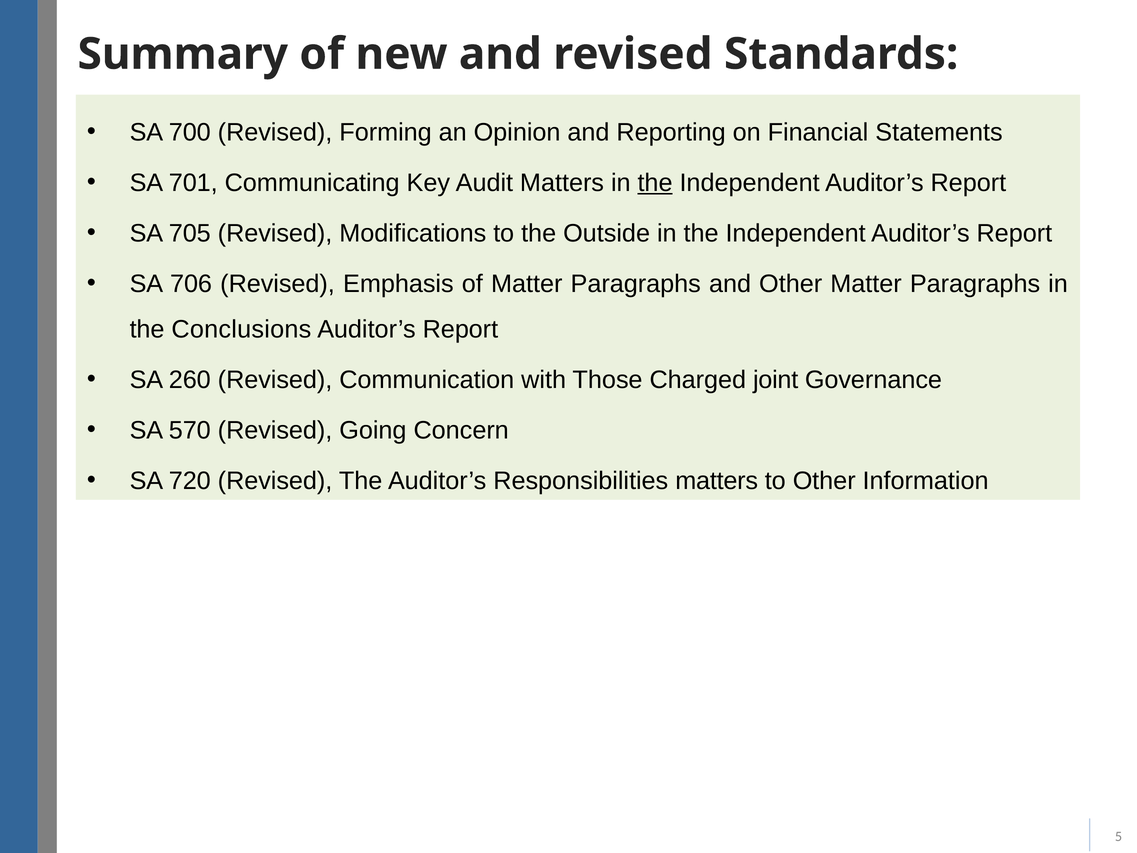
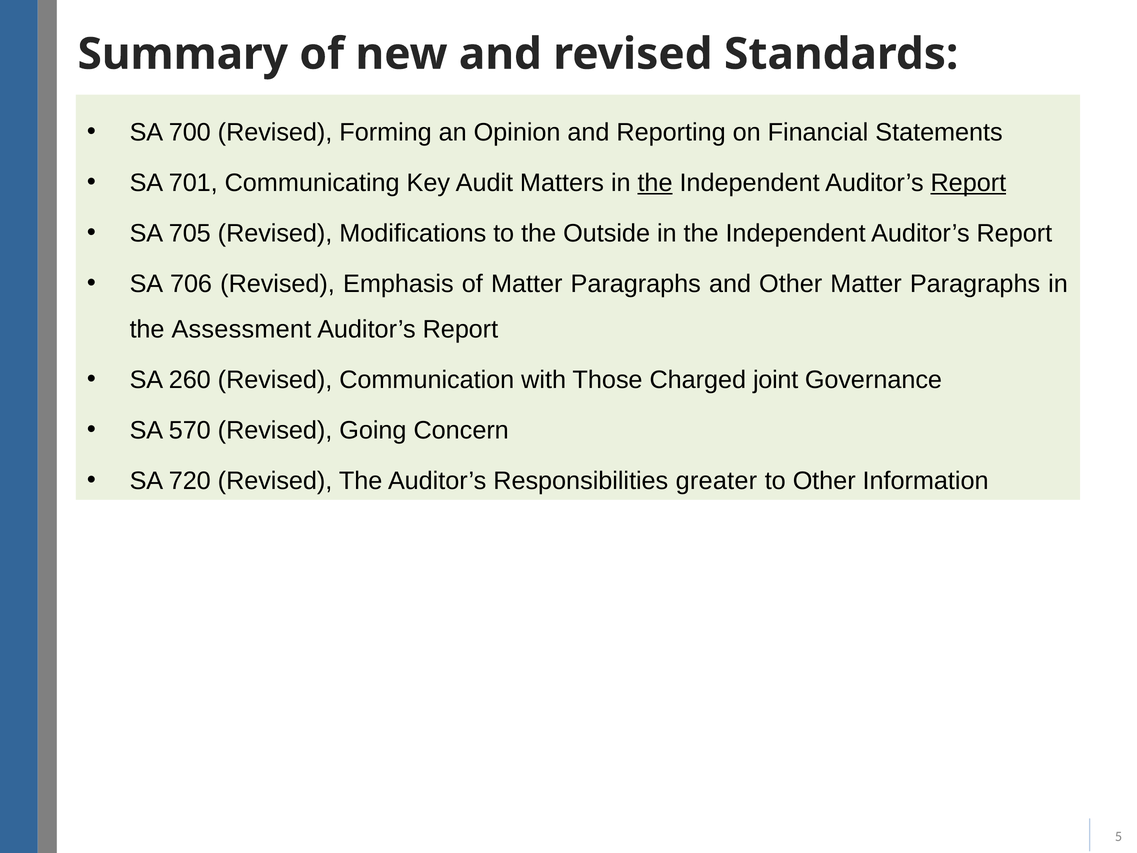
Report underline: none -> present (968, 183)
Conclusions: Conclusions -> Assessment (241, 329)
Responsibilities matters: matters -> greater (716, 481)
